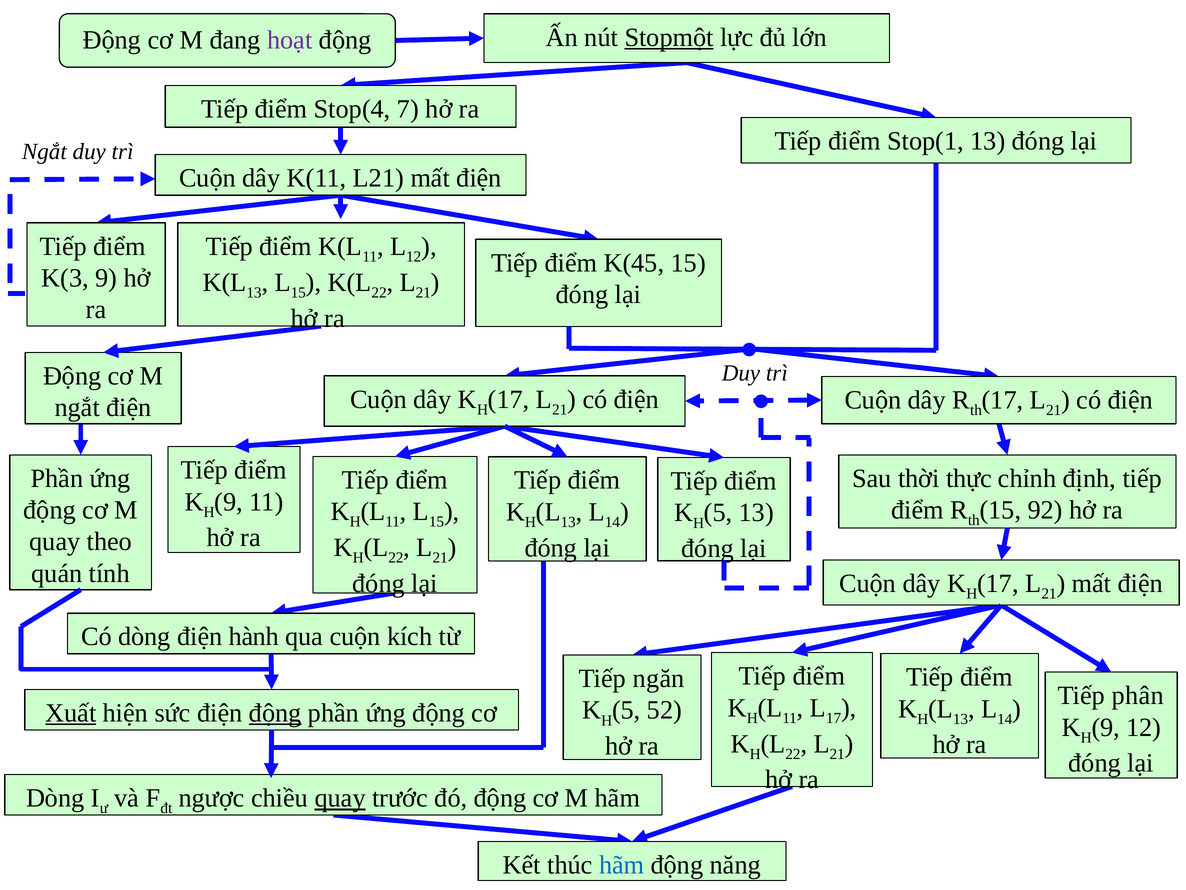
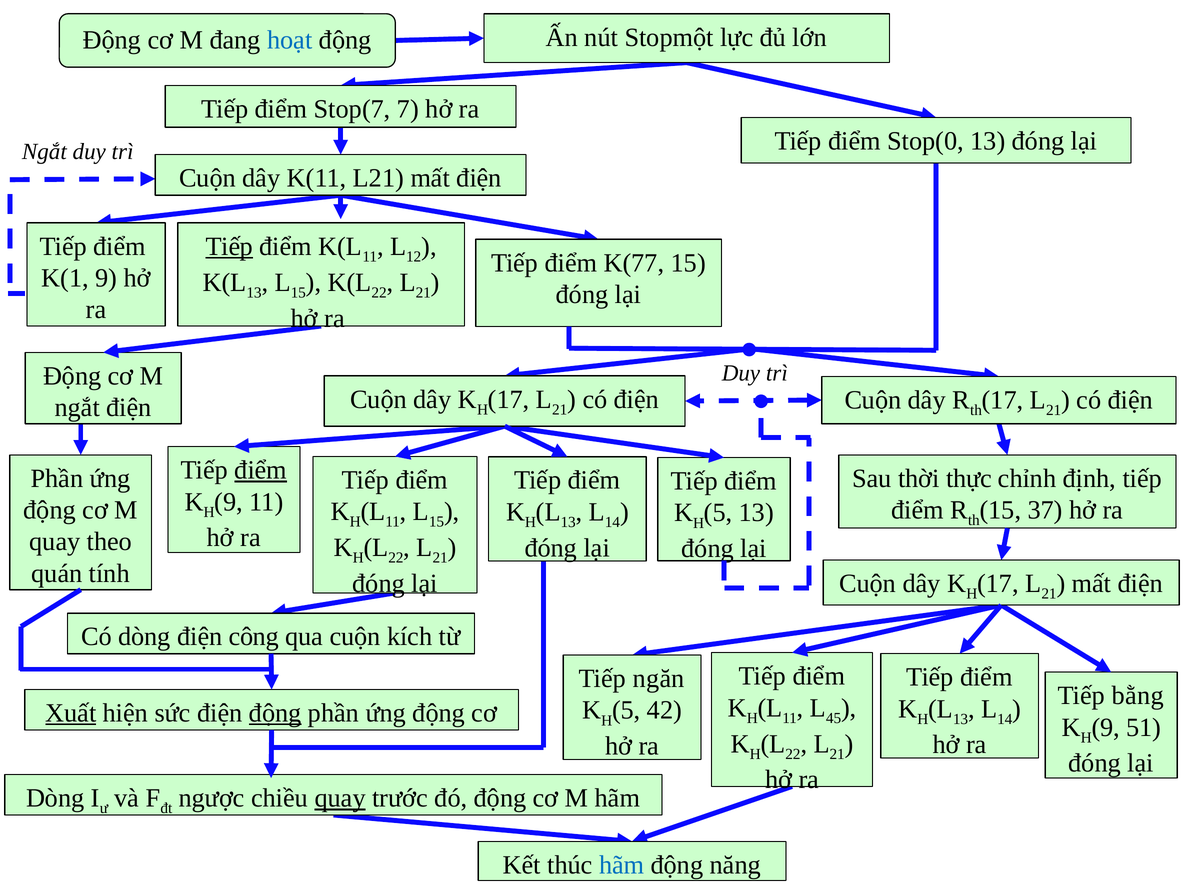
Stopmột underline: present -> none (669, 37)
hoạt colour: purple -> blue (290, 40)
Stop(4: Stop(4 -> Stop(7 (352, 109)
Stop(1: Stop(1 -> Stop(0 (926, 141)
Tiếp underline: none -> present (229, 246)
K(45: K(45 -> K(77 (634, 263)
K(3: K(3 -> K(1 (65, 278)
điểm underline: none -> present (261, 470)
92: 92 -> 37 (1045, 510)
hành: hành -> công (254, 636)
phân: phân -> bằng (1138, 695)
17: 17 -> 45 (834, 718)
52: 52 -> 42 (664, 710)
9 12: 12 -> 51 (1144, 727)
